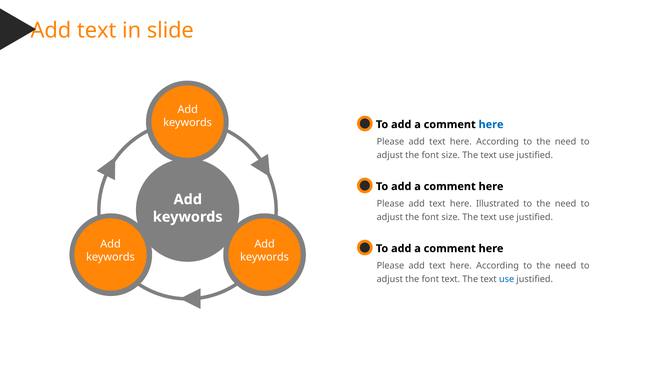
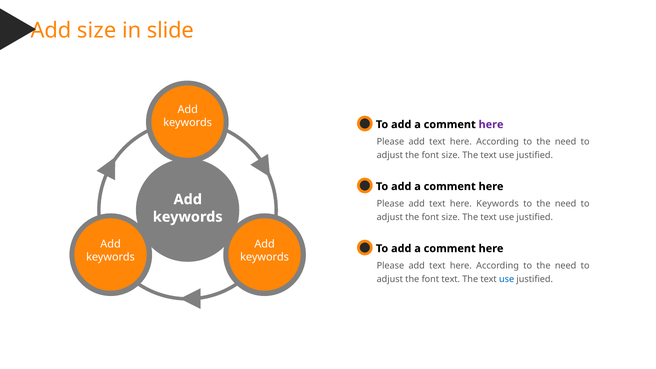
text: text -> size (97, 31)
here colour: blue -> purple (491, 125)
here Illustrated: Illustrated -> Keywords (498, 204)
